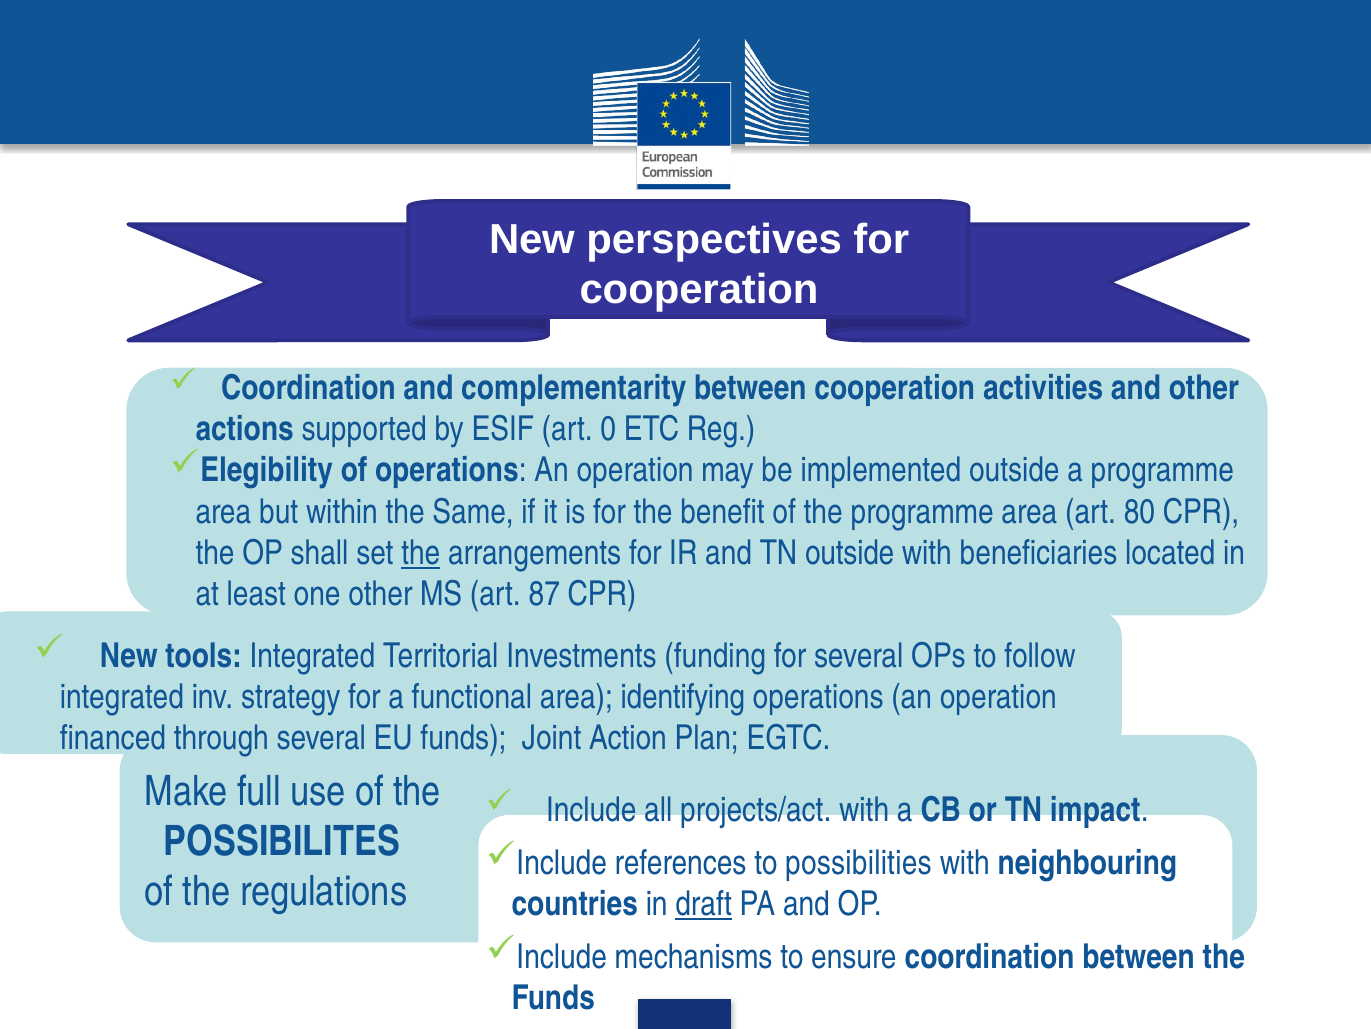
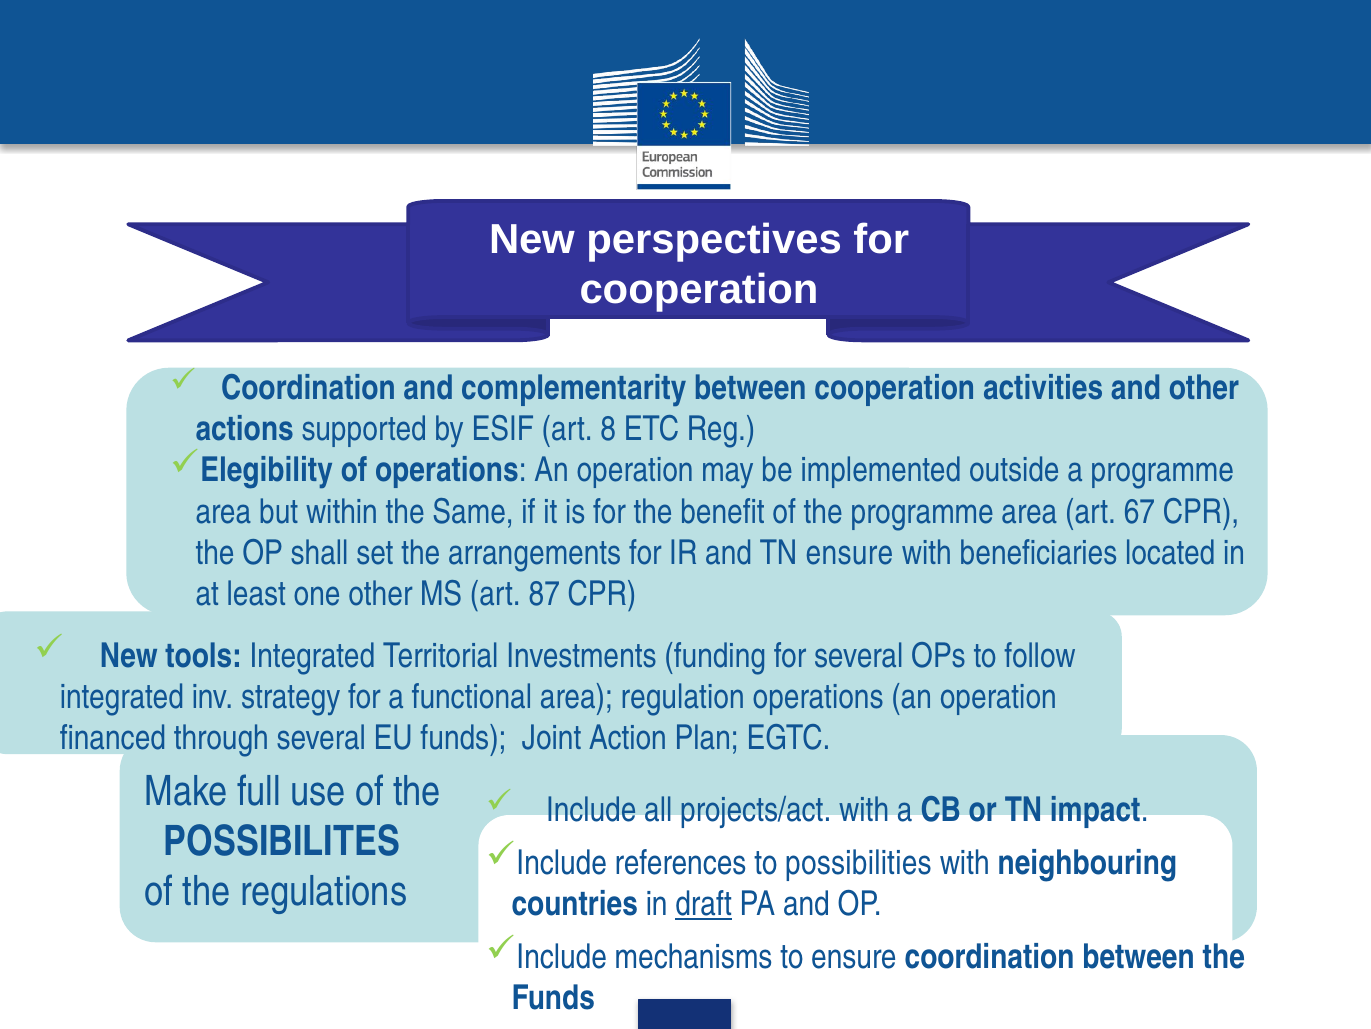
0: 0 -> 8 (608, 429)
80: 80 -> 67 (1140, 511)
the underline: present -> none (421, 553)
TN outside: outside -> ensure (849, 553)
identifying: identifying -> regulation (683, 697)
